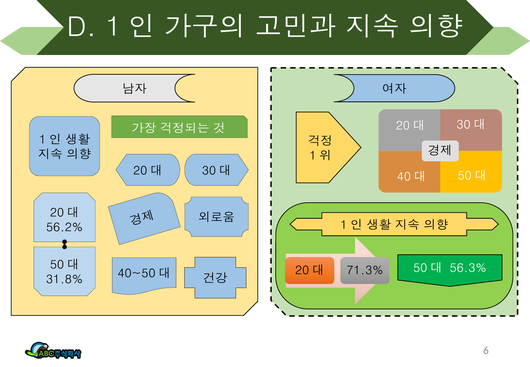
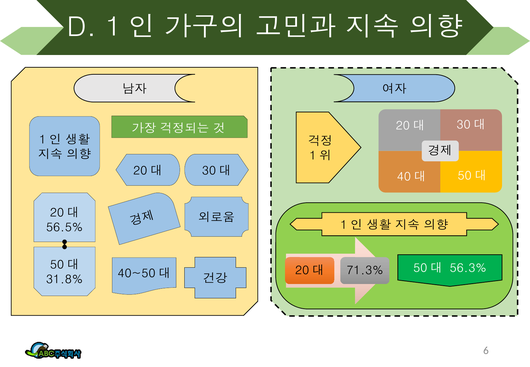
56.2%: 56.2% -> 56.5% (65, 227)
